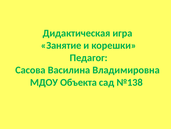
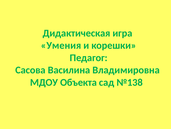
Занятие: Занятие -> Умения (61, 45)
